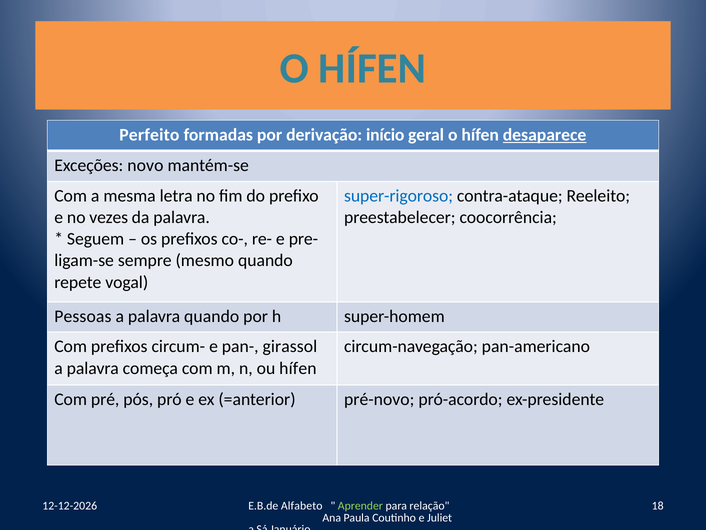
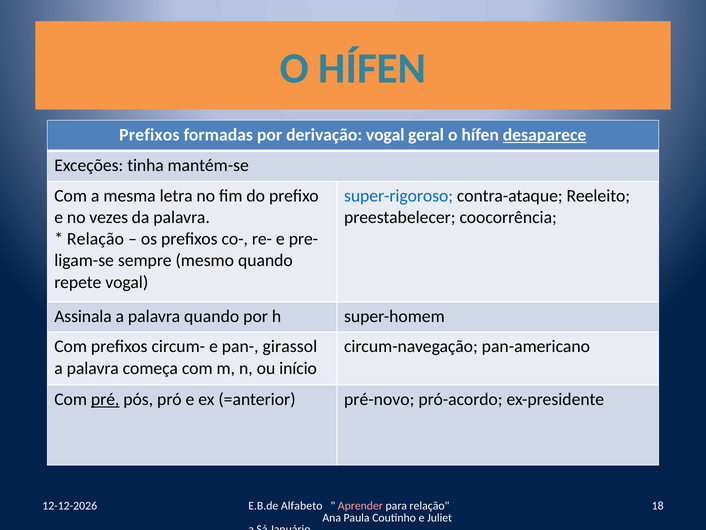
Perfeito: Perfeito -> Prefixos (149, 135)
derivação início: início -> vogal (385, 135)
novo: novo -> tinha (146, 165)
Seguem: Seguem -> Relação (95, 239)
Pessoas: Pessoas -> Assinala (83, 316)
ou hífen: hífen -> início (298, 368)
pré underline: none -> present (105, 399)
Aprender colour: light green -> pink (360, 506)
